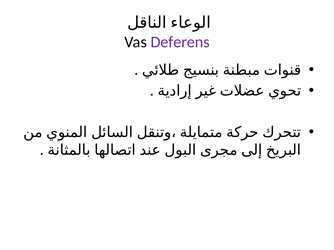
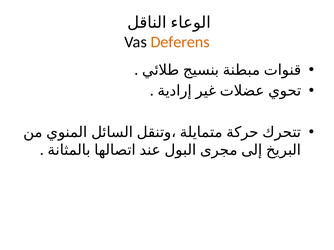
Deferens colour: purple -> orange (180, 42)
